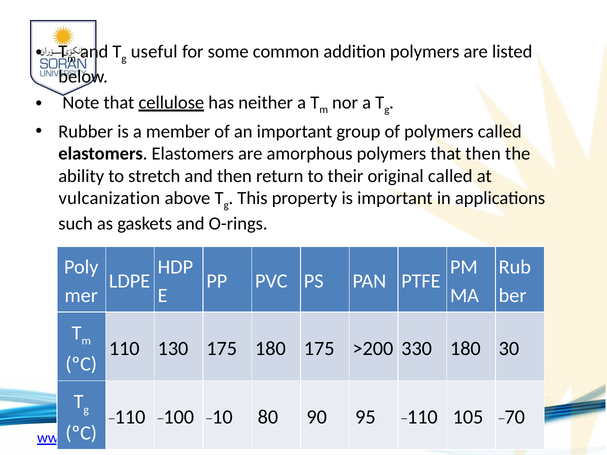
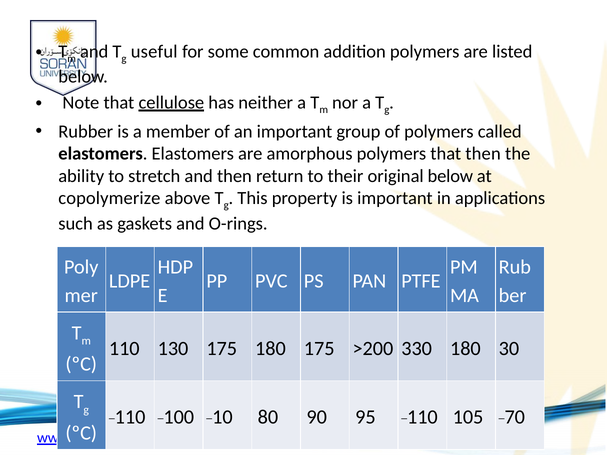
original called: called -> below (450, 176)
vulcanization: vulcanization -> copolymerize (109, 198)
